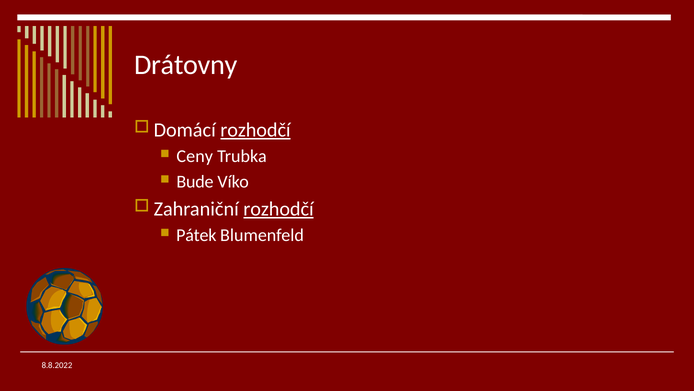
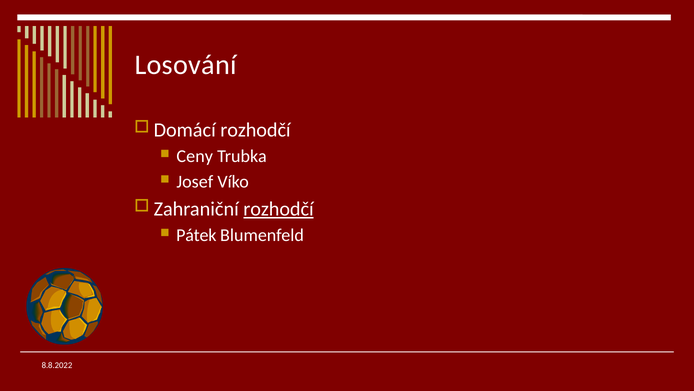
Drátovny: Drátovny -> Losování (186, 65)
rozhodčí underline: present -> none (255, 130)
Bude: Bude -> Josef (195, 182)
